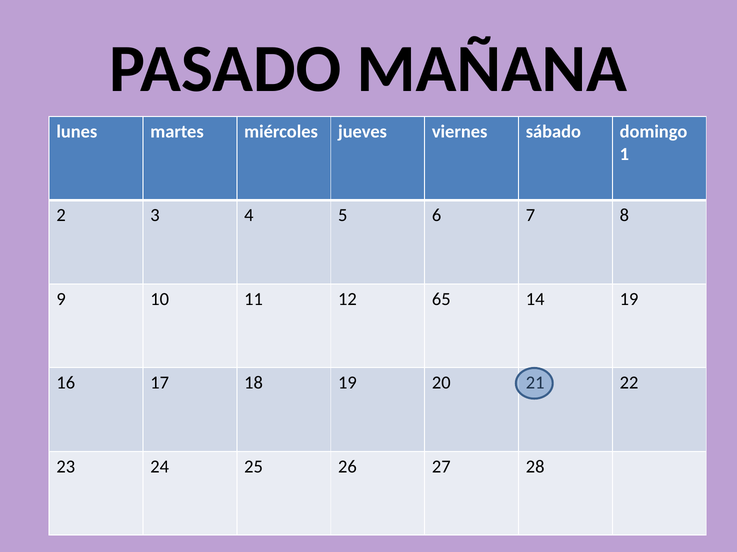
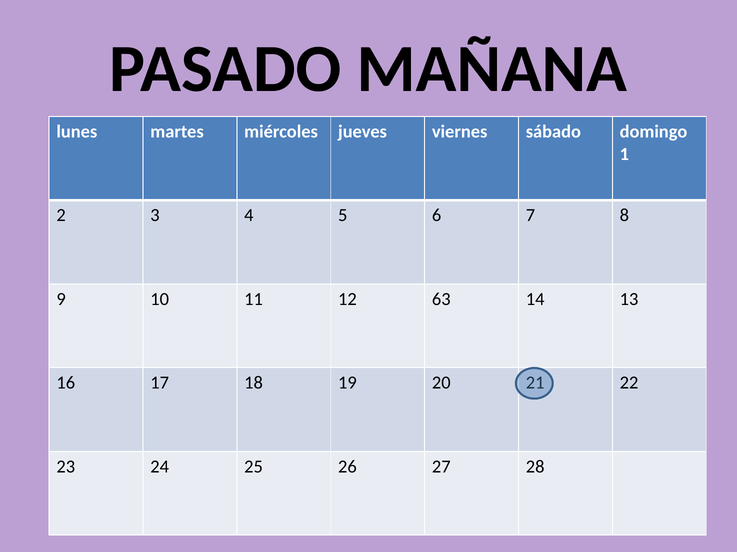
65: 65 -> 63 (441, 300)
14 19: 19 -> 13 (629, 300)
